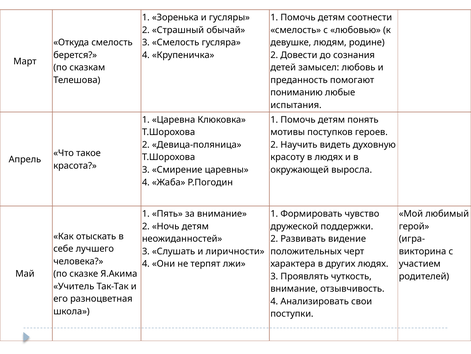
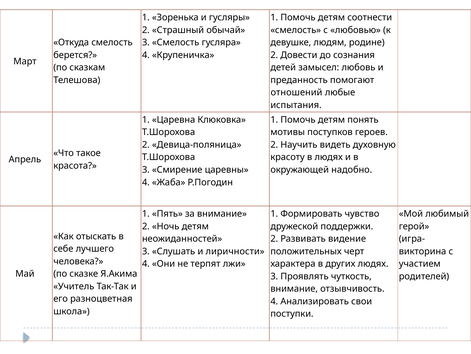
пониманию: пониманию -> отношений (296, 92)
выросла: выросла -> надобно (352, 169)
